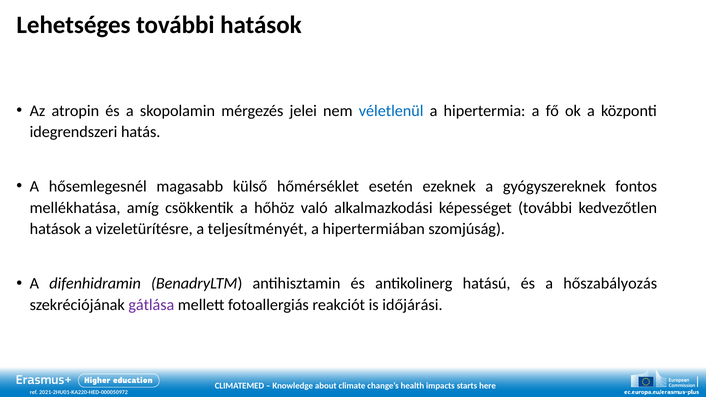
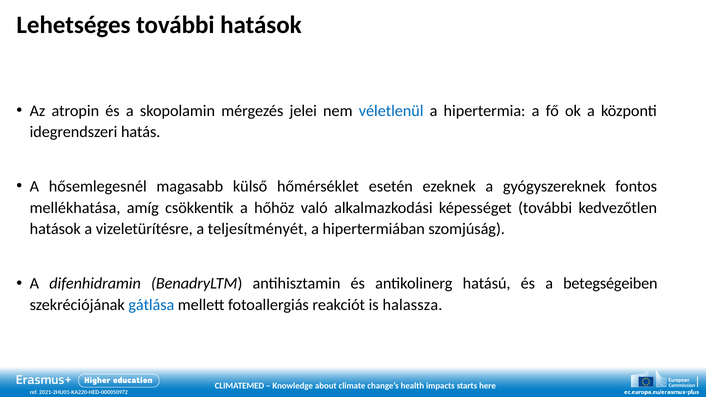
hőszabályozás: hőszabályozás -> betegségeiben (610, 284)
gátlása colour: purple -> blue (151, 305)
időjárási: időjárási -> halassza (412, 305)
